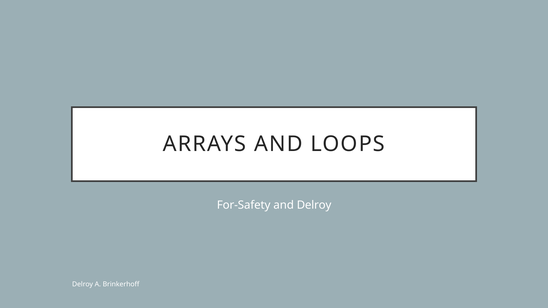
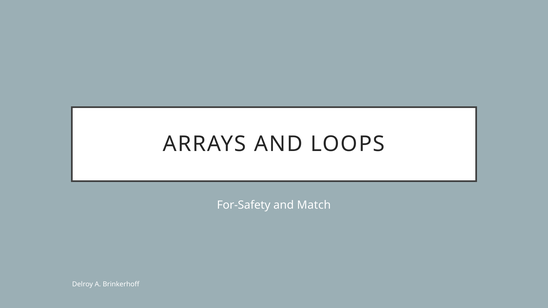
and Delroy: Delroy -> Match (314, 205)
